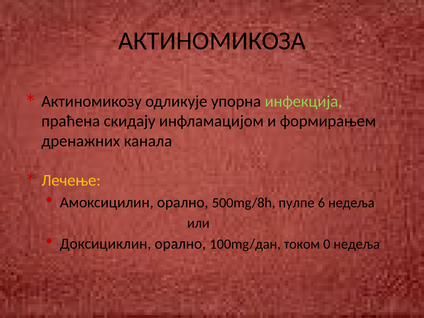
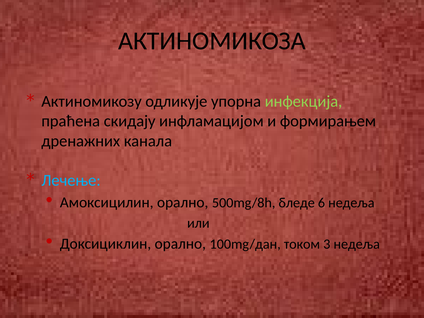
Лечење colour: yellow -> light blue (71, 181)
пулпе: пулпе -> бледе (297, 203)
0: 0 -> 3 (327, 244)
